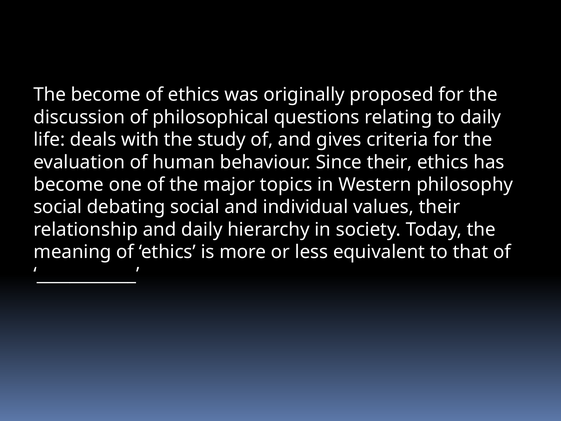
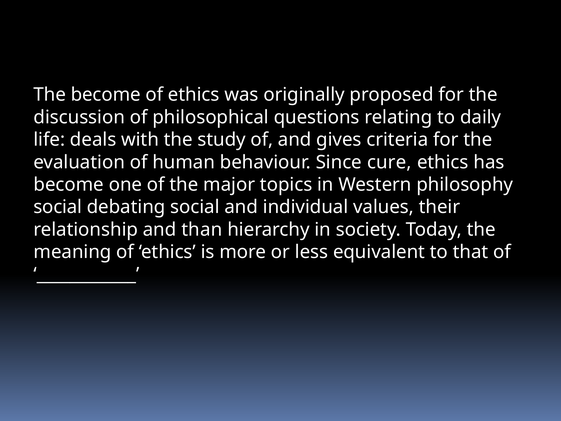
Since their: their -> cure (389, 162)
and daily: daily -> than (202, 229)
